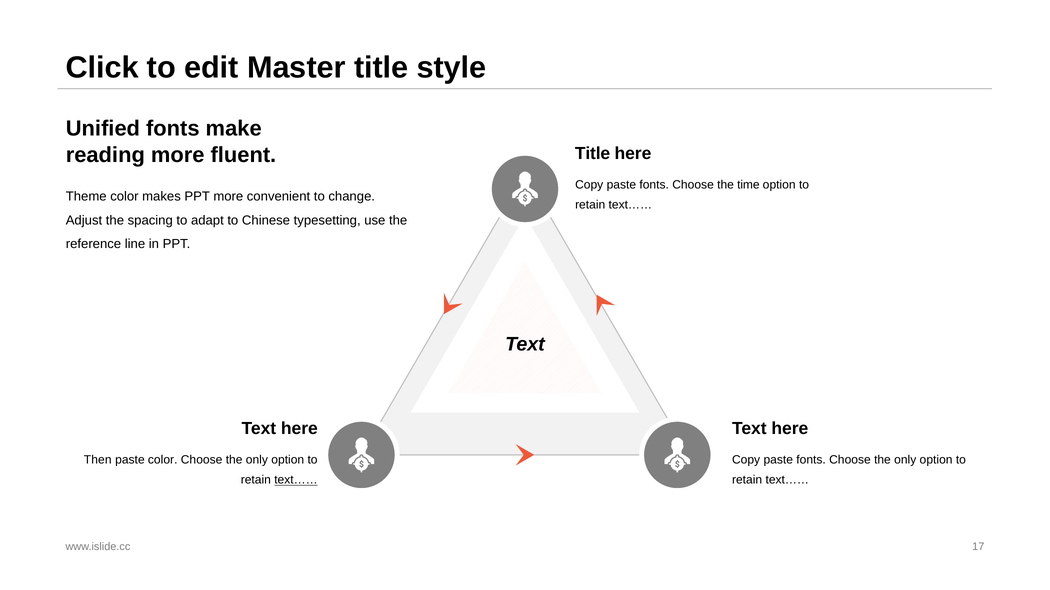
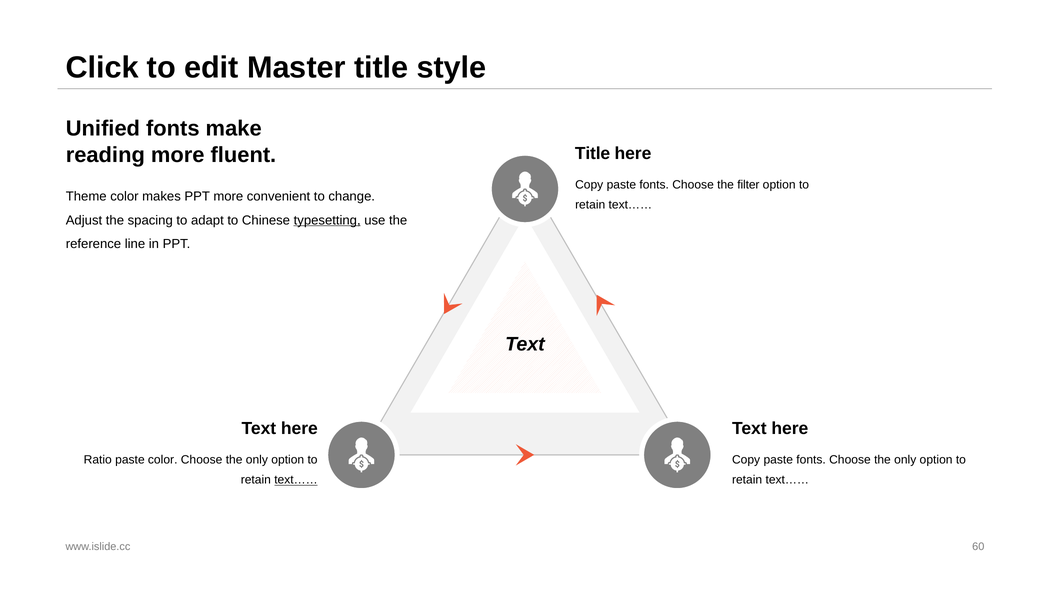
time: time -> filter (748, 185)
typesetting underline: none -> present (327, 220)
Then: Then -> Ratio (98, 460)
17: 17 -> 60 (978, 547)
